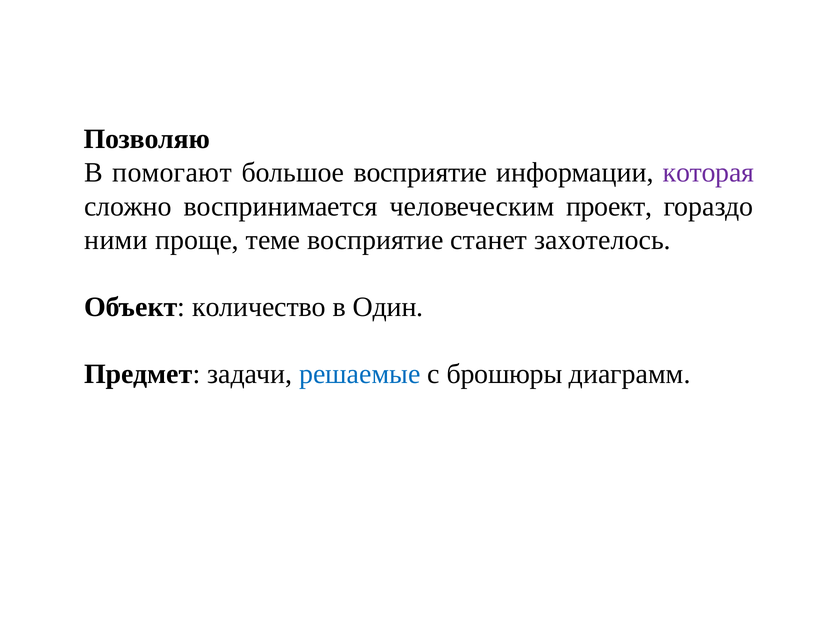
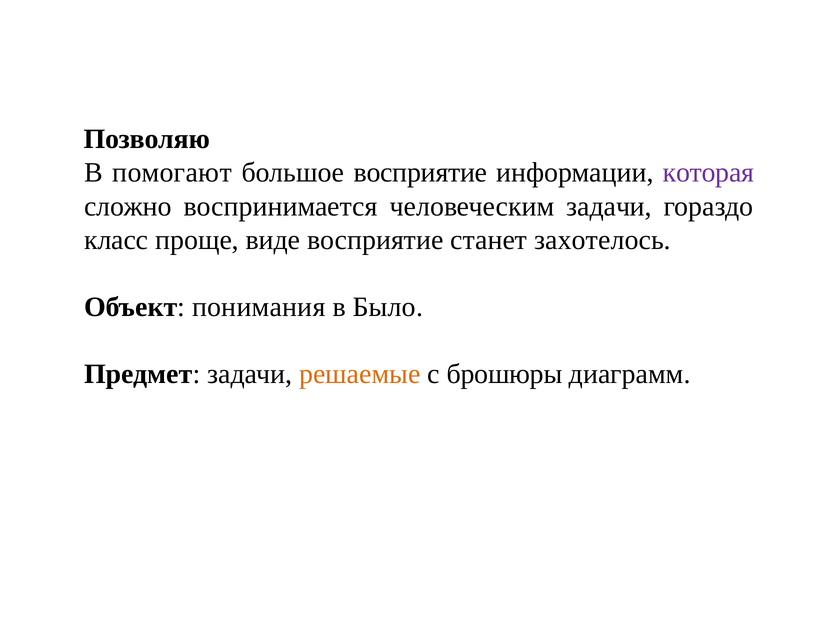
человеческим проект: проект -> задачи (609, 206)
ними: ними -> класс (116, 240)
теме: теме -> виде (273, 240)
количество: количество -> понимания (259, 307)
Один: Один -> Было (388, 307)
решаемые colour: blue -> orange (360, 374)
